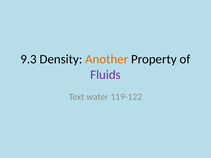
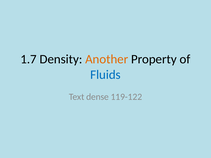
9.3: 9.3 -> 1.7 (29, 59)
Fluids colour: purple -> blue (105, 75)
water: water -> dense (98, 97)
